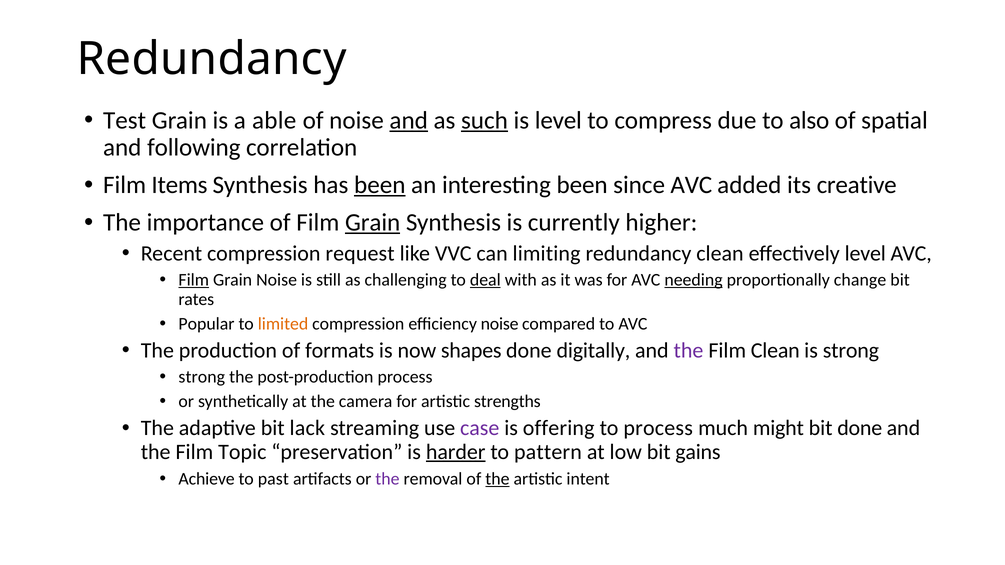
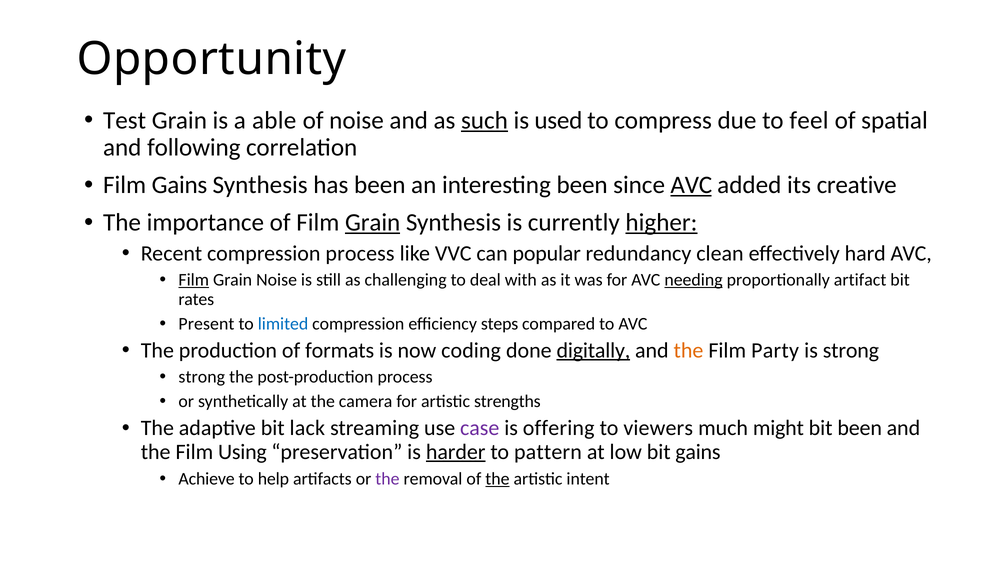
Redundancy: Redundancy -> Opportunity (212, 59)
and underline: present -> none (409, 120)
is level: level -> used (558, 120)
also: also -> feel (809, 120)
Film Items: Items -> Gains (179, 185)
been underline: present -> none (380, 185)
AVC underline: none -> present (691, 185)
higher underline: none -> present (661, 223)
compression request: request -> process (360, 253)
limiting: limiting -> popular (547, 253)
effectively level: level -> hard (865, 253)
deal underline: present -> none (485, 280)
change: change -> artifact (860, 280)
Popular: Popular -> Present (206, 324)
limited colour: orange -> blue (283, 324)
efficiency noise: noise -> steps (500, 324)
shapes: shapes -> coding (471, 351)
digitally underline: none -> present (593, 351)
the colour: purple -> orange (688, 351)
Film Clean: Clean -> Party (775, 351)
to process: process -> viewers (658, 428)
bit done: done -> been (860, 428)
Topic: Topic -> Using (242, 452)
past: past -> help (273, 479)
